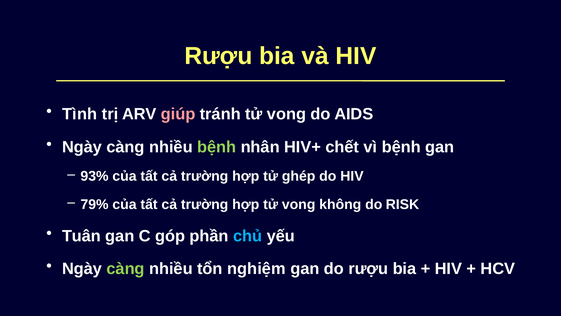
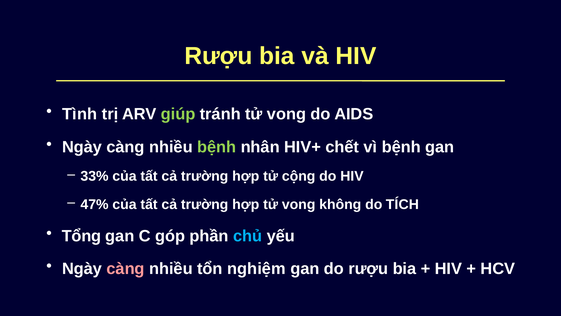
giúp colour: pink -> light green (178, 114)
93%: 93% -> 33% (94, 176)
ghép: ghép -> cộng (299, 176)
79%: 79% -> 47% (94, 204)
RISK: RISK -> TÍCH (402, 204)
Tuân: Tuân -> Tổng (82, 236)
càng colour: light green -> pink (126, 268)
